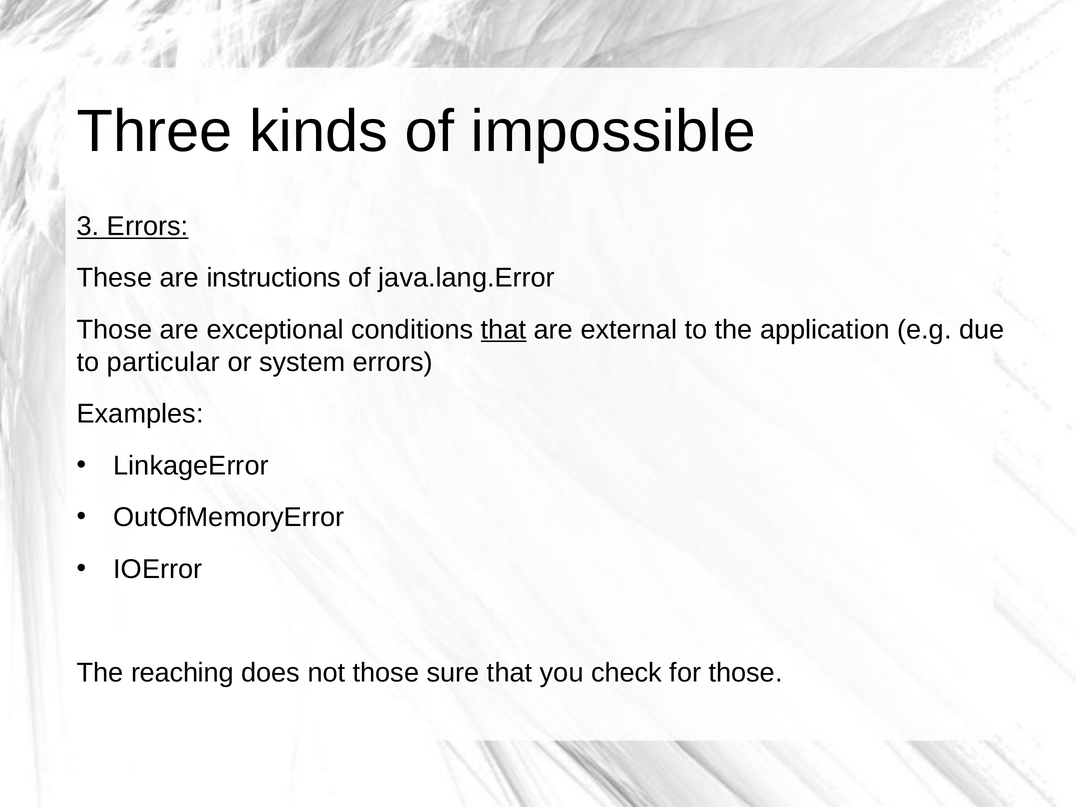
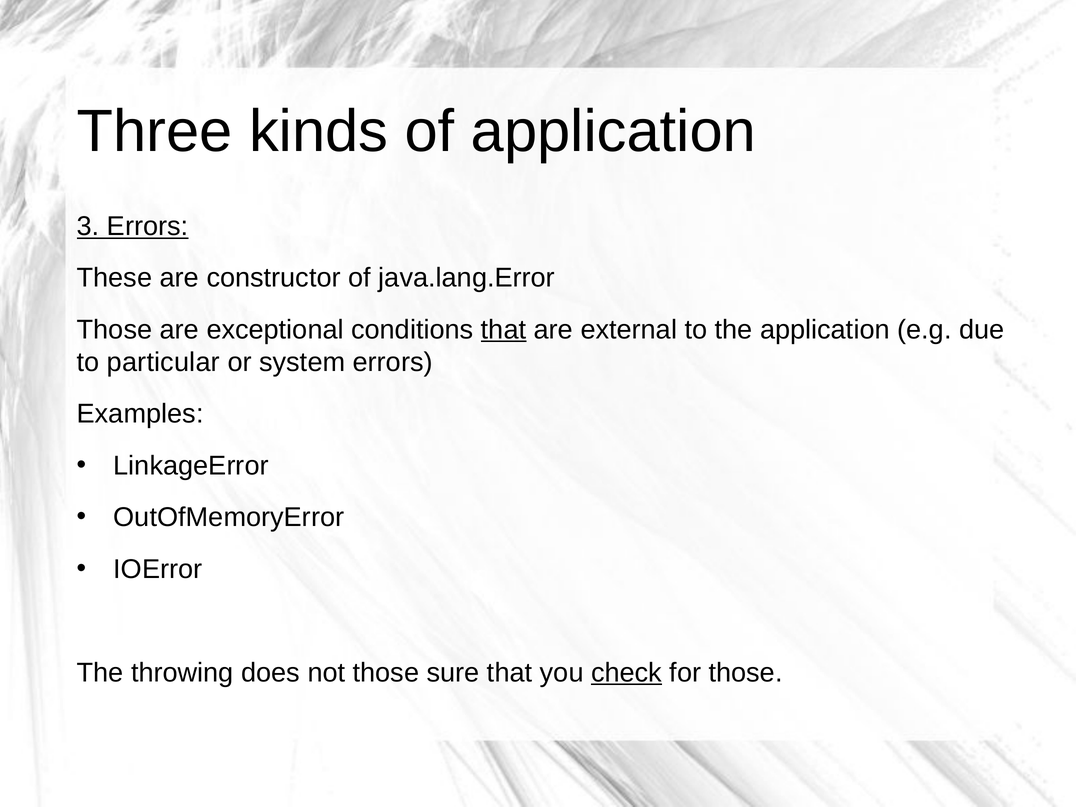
of impossible: impossible -> application (614, 132)
instructions: instructions -> constructor (274, 278)
reaching: reaching -> throwing (182, 673)
check underline: none -> present (627, 673)
